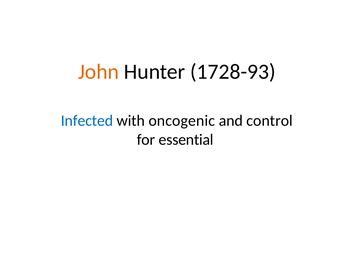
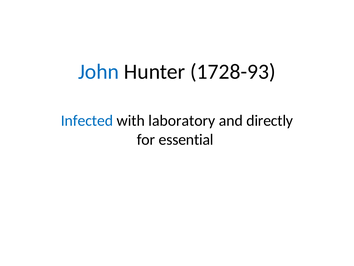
John colour: orange -> blue (99, 71)
oncogenic: oncogenic -> laboratory (182, 120)
control: control -> directly (270, 120)
